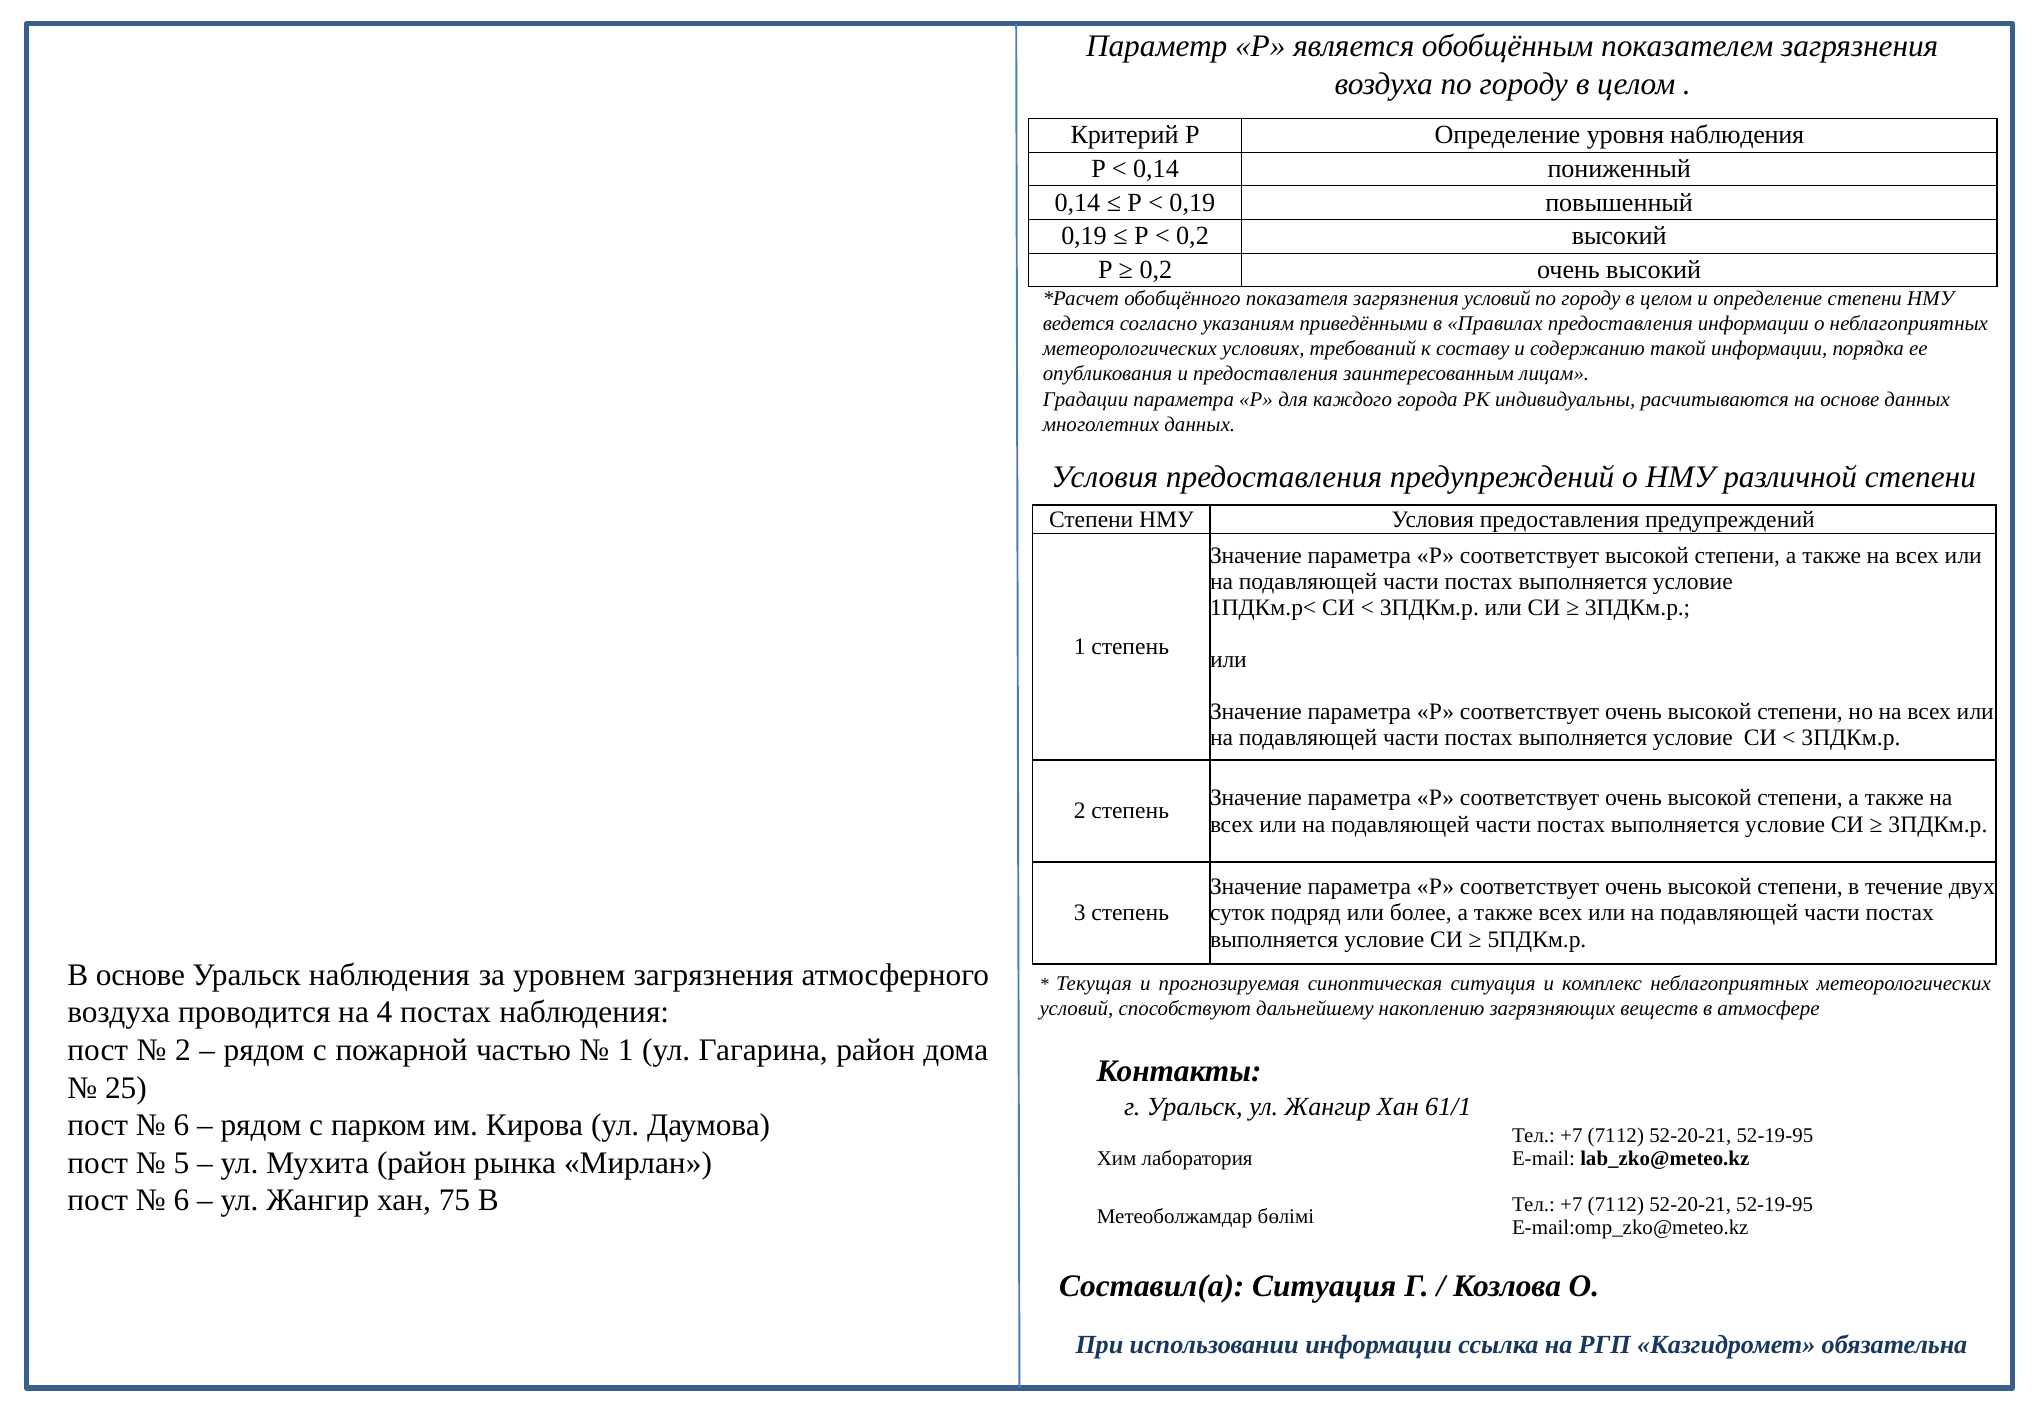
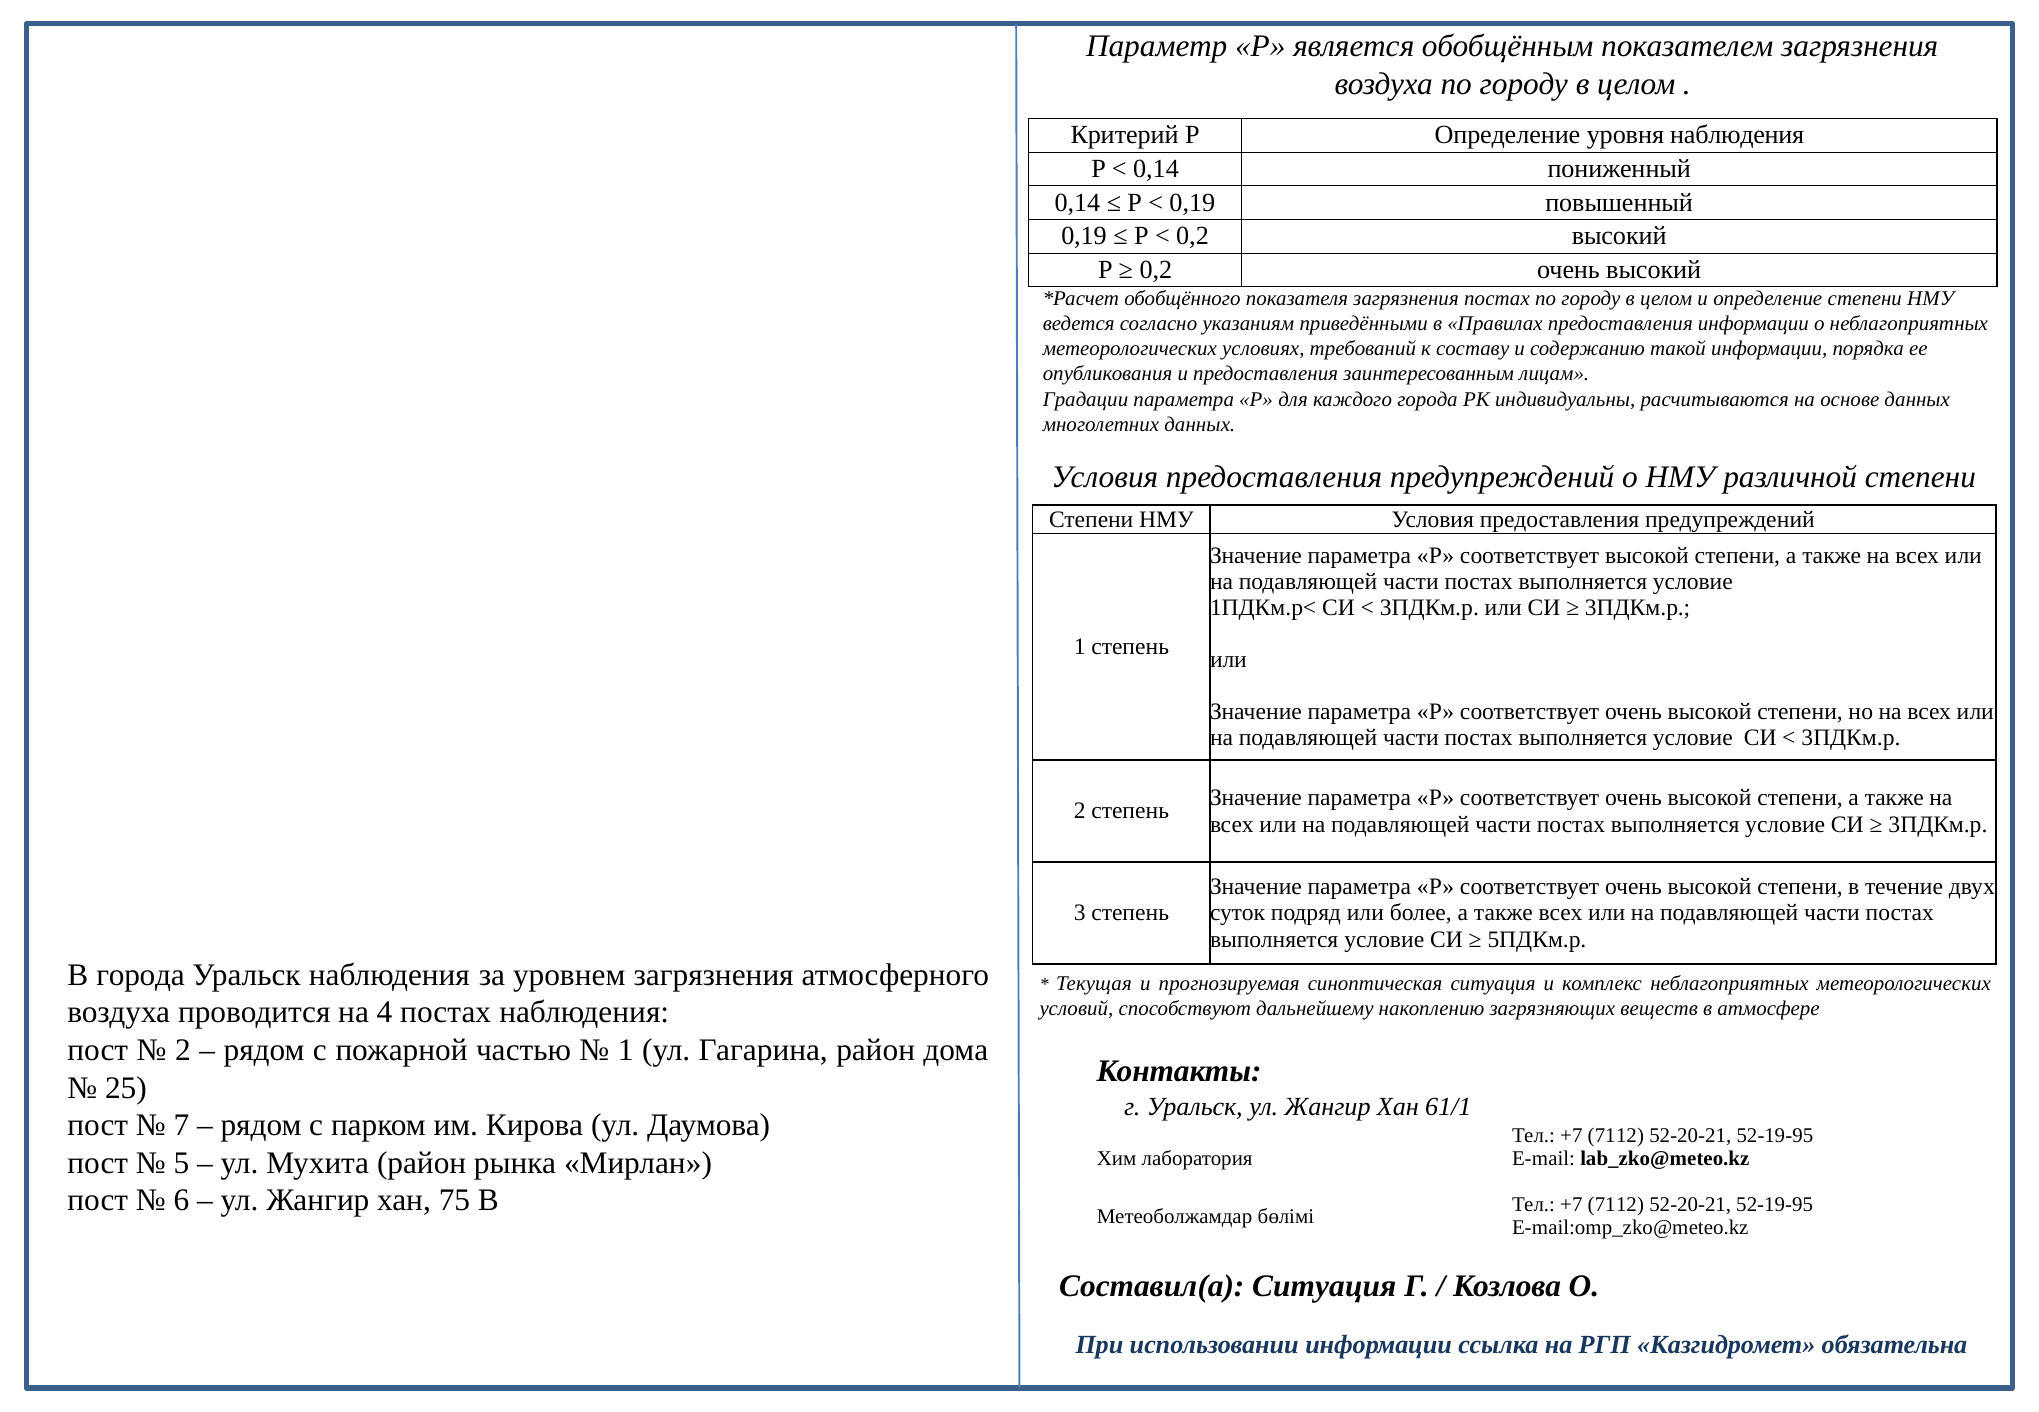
загрязнения условий: условий -> постах (1497, 299)
В основе: основе -> города (140, 974)
6: 6 -> 7 (181, 1125)
